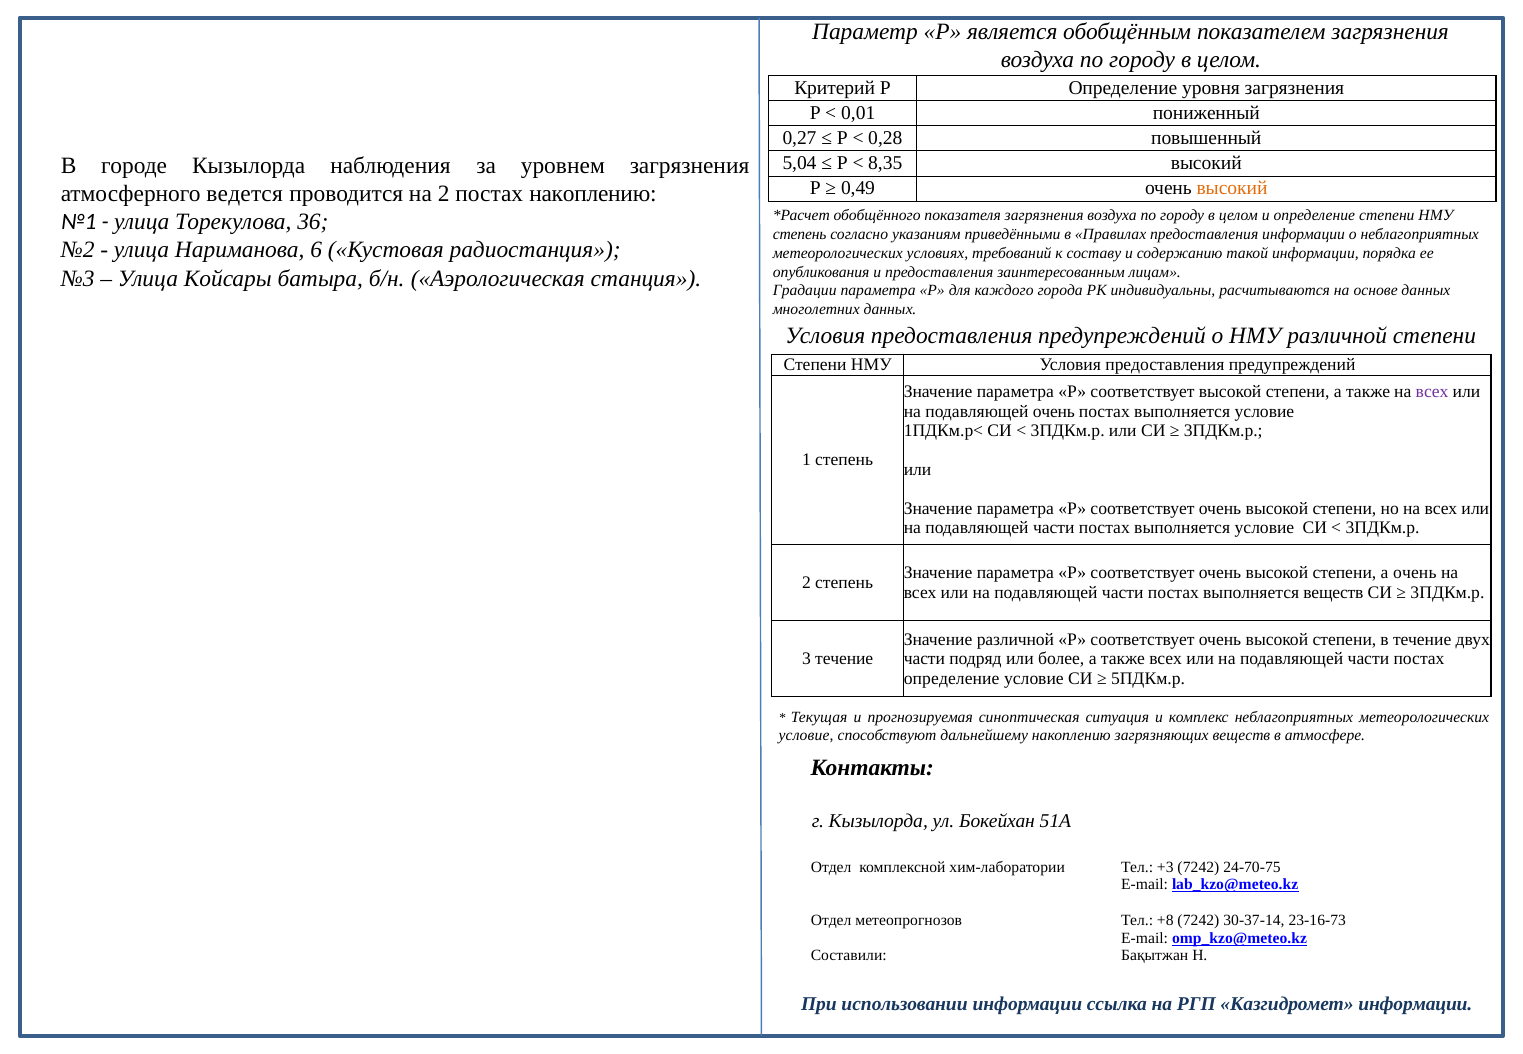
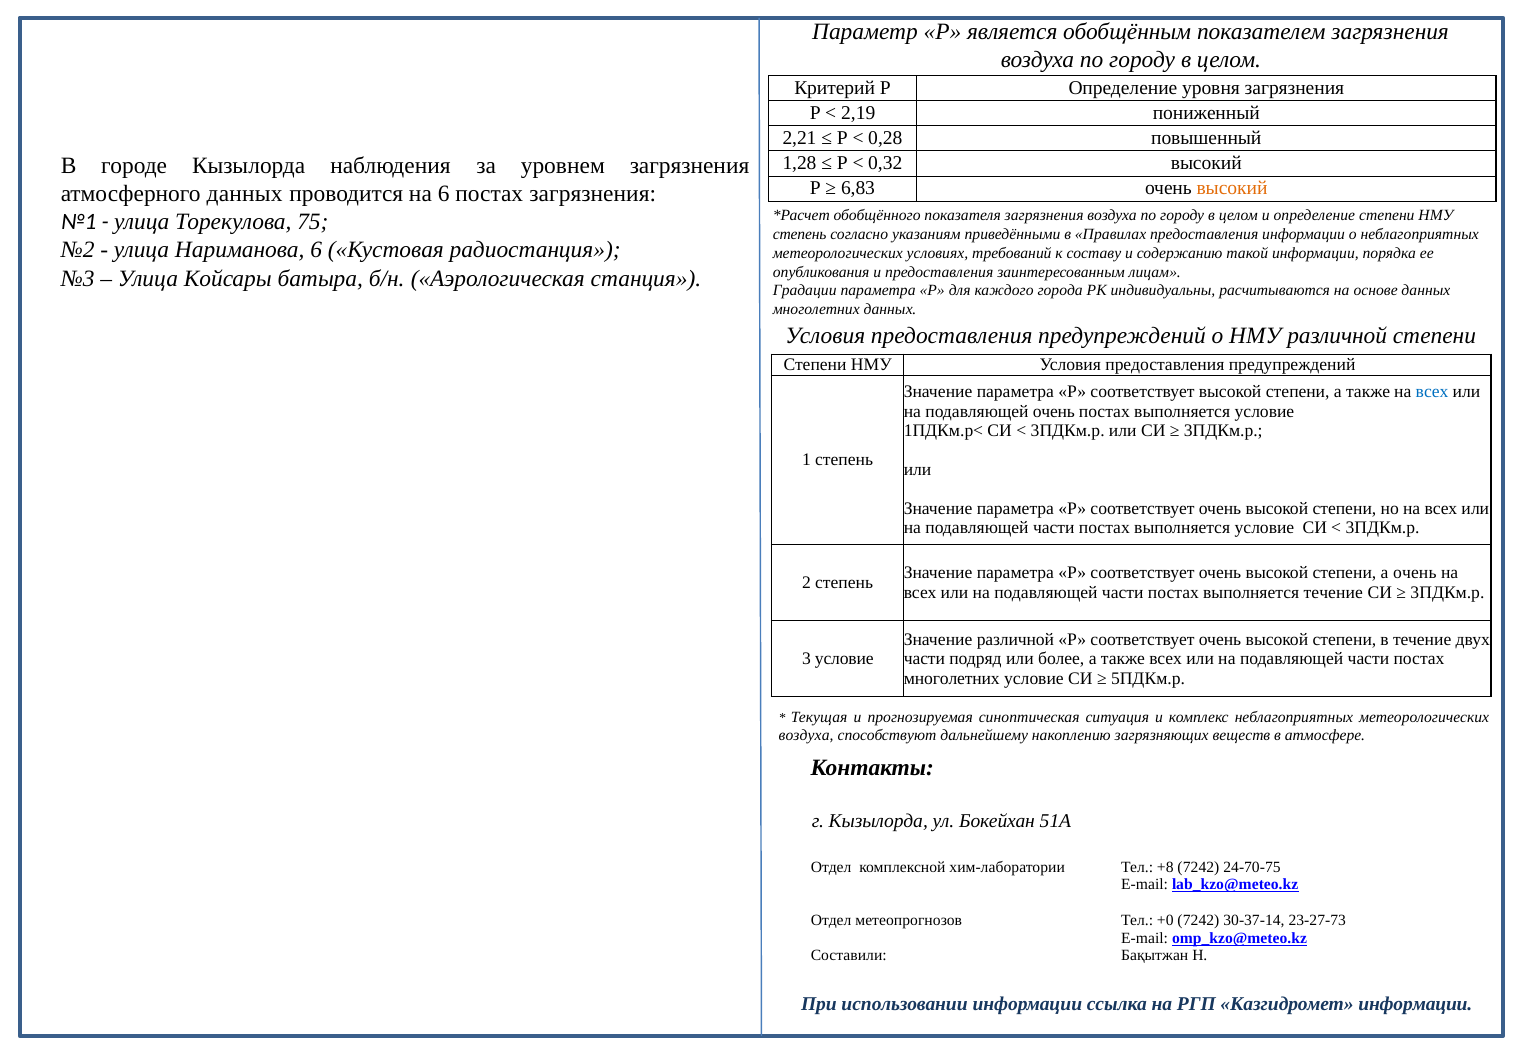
0,01: 0,01 -> 2,19 (858, 113)
0,27: 0,27 -> 2,21 (799, 138)
5,04: 5,04 -> 1,28 (799, 163)
8,35: 8,35 -> 0,32 (885, 163)
0,49: 0,49 -> 6,83 (858, 188)
атмосферного ведется: ведется -> данных (245, 194)
на 2: 2 -> 6 (444, 194)
постах накоплению: накоплению -> загрязнения (593, 194)
36: 36 -> 75 (313, 222)
всех colour: purple -> blue (1432, 392)
выполняется веществ: веществ -> течение (1333, 593)
3 течение: течение -> условие (844, 659)
определение: определение -> многолетних (952, 679)
условие: условие -> воздуха (806, 736)
+3: +3 -> +8 (1165, 868)
+8: +8 -> +0 (1165, 921)
23-16-73: 23-16-73 -> 23-27-73 (1317, 921)
